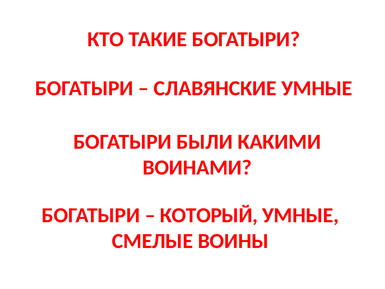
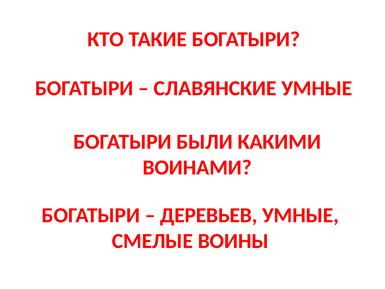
КОТОРЫЙ: КОТОРЫЙ -> ДЕРЕВЬЕВ (209, 215)
